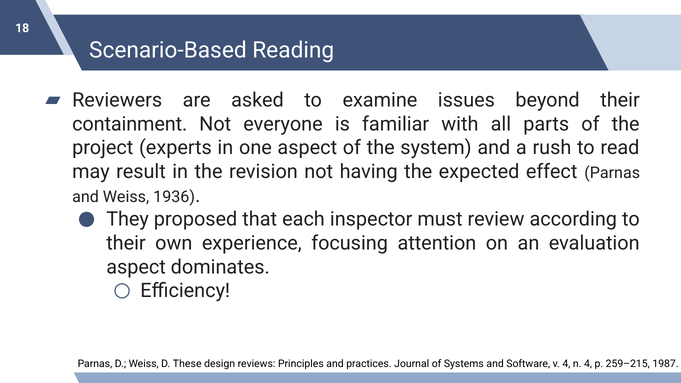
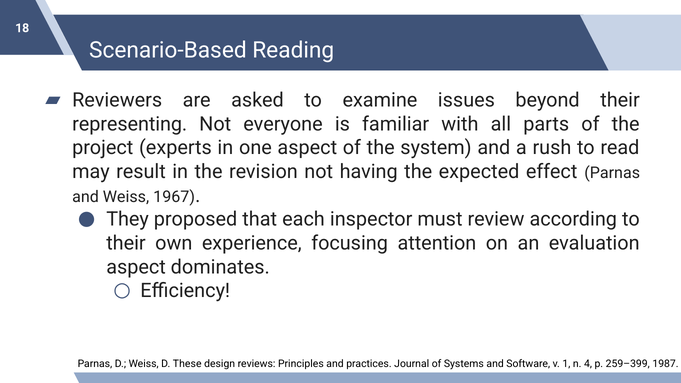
containment: containment -> representing (130, 124)
1936: 1936 -> 1967 (174, 197)
v 4: 4 -> 1 (566, 364)
259–215: 259–215 -> 259–399 (628, 364)
